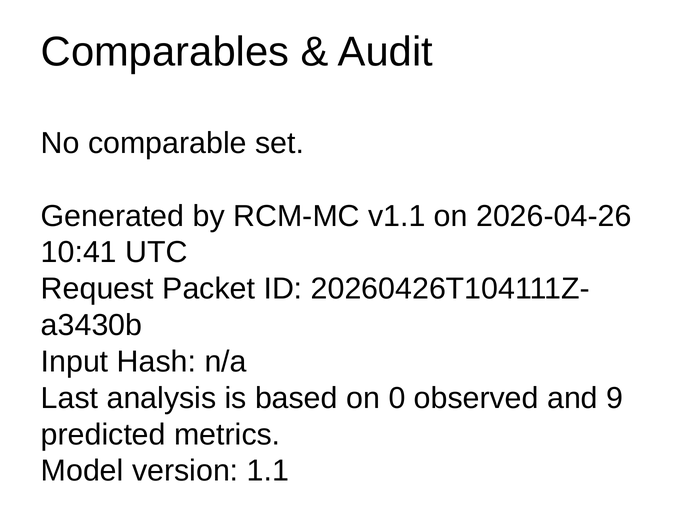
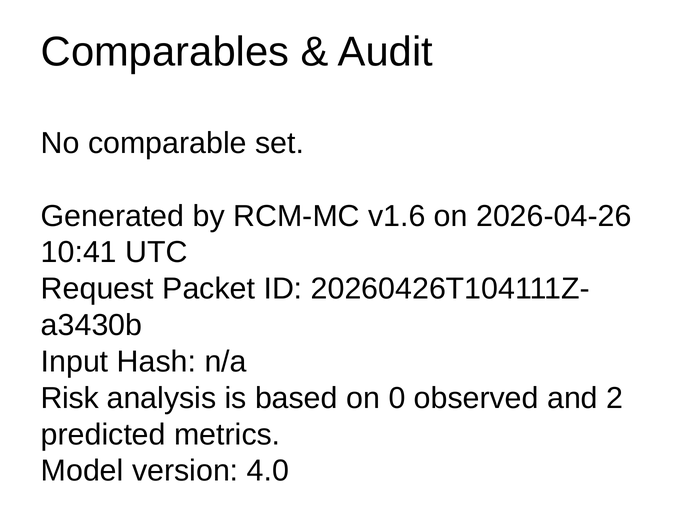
v1.1: v1.1 -> v1.6 (397, 216)
Last: Last -> Risk (70, 398)
9: 9 -> 2 (615, 398)
1.1: 1.1 -> 4.0 (268, 471)
